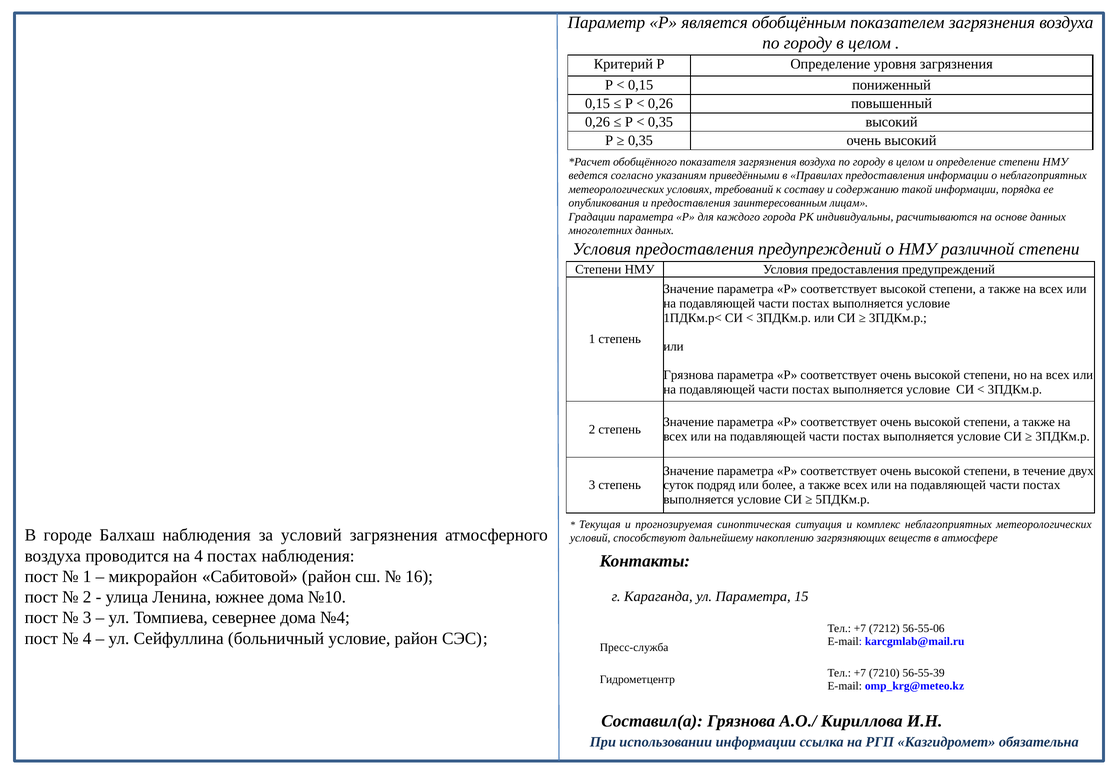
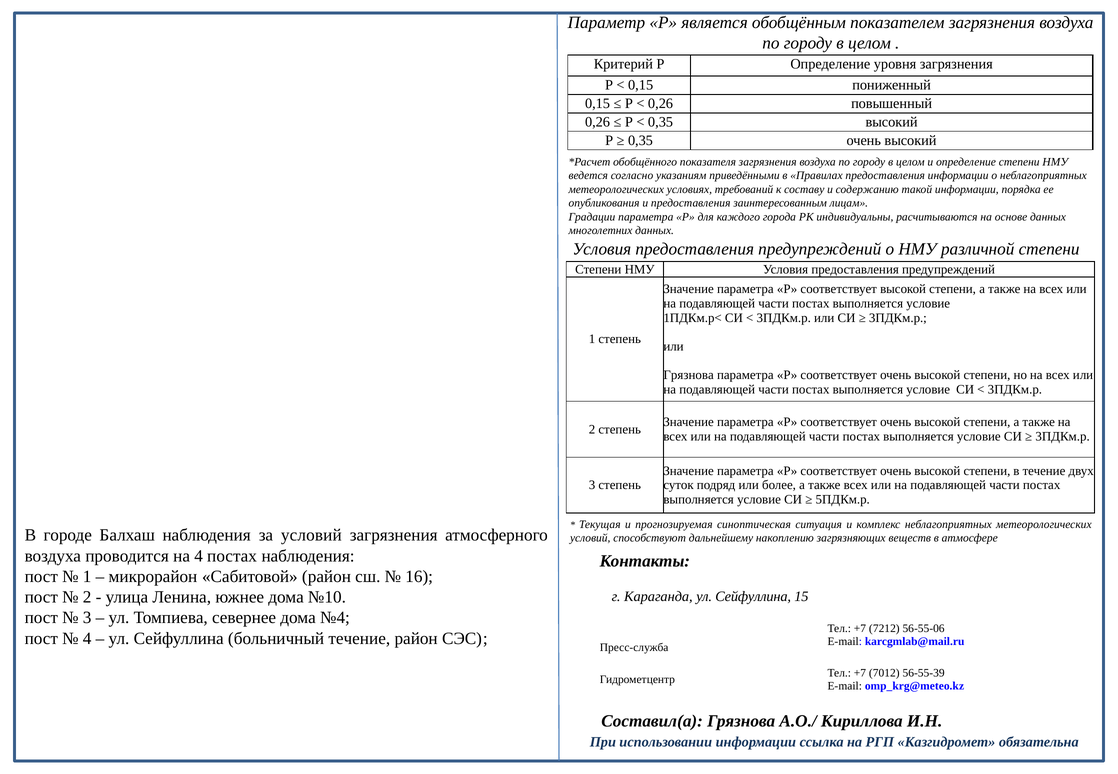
Караганда ул Параметра: Параметра -> Сейфуллина (753, 597)
больничный условие: условие -> течение (359, 638)
7210: 7210 -> 7012 (884, 673)
